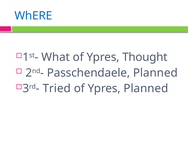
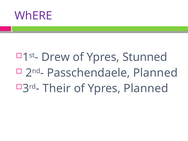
WhERE colour: blue -> purple (33, 16)
What: What -> Drew (56, 57)
Thought: Thought -> Stunned (145, 57)
Tried: Tried -> Their (57, 88)
